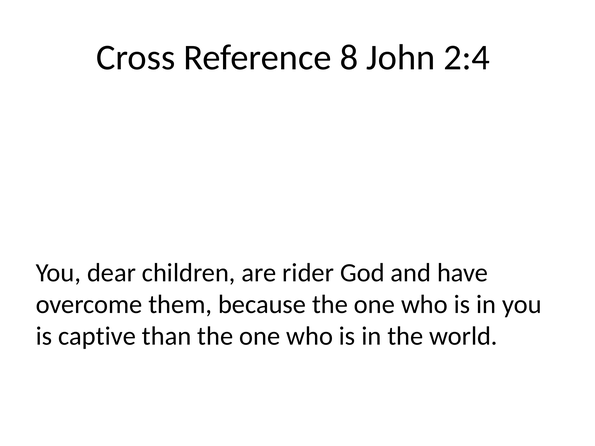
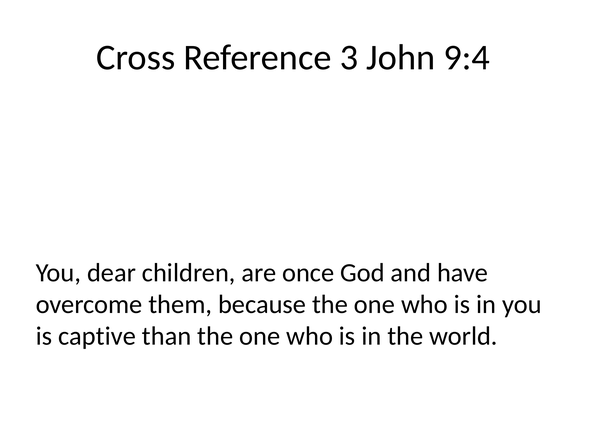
8: 8 -> 3 (349, 58)
2:4: 2:4 -> 9:4 (467, 58)
rider: rider -> once (308, 273)
